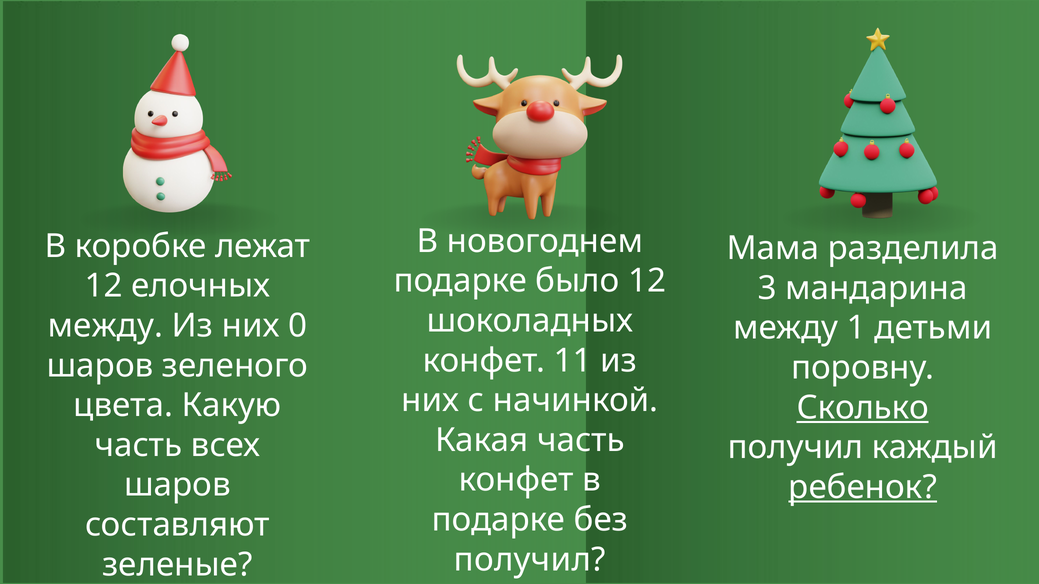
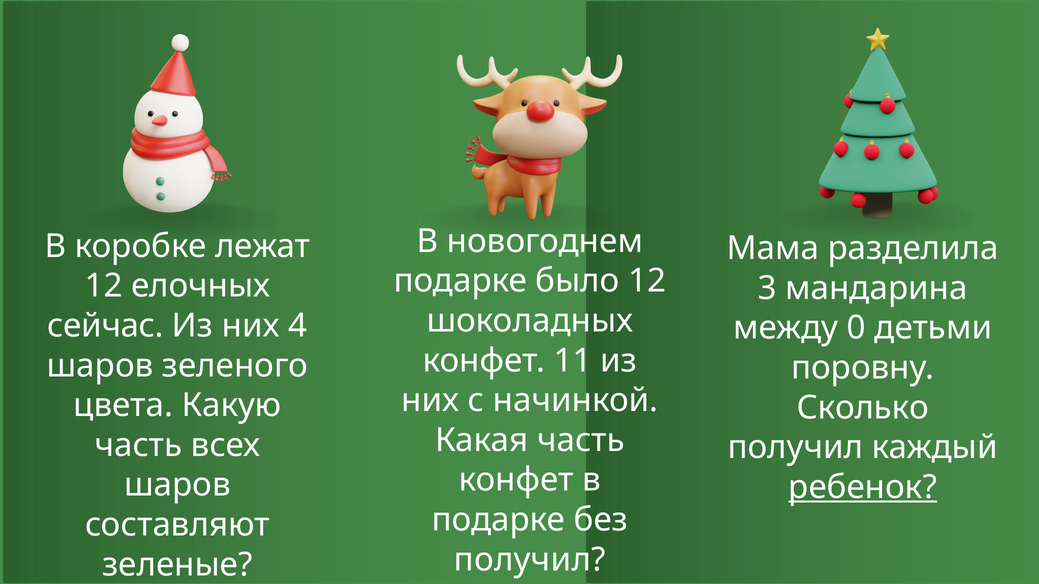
между: между -> сейчас (106, 326)
0: 0 -> 4 (298, 326)
1: 1 -> 0 (856, 328)
Сколько underline: present -> none (863, 408)
